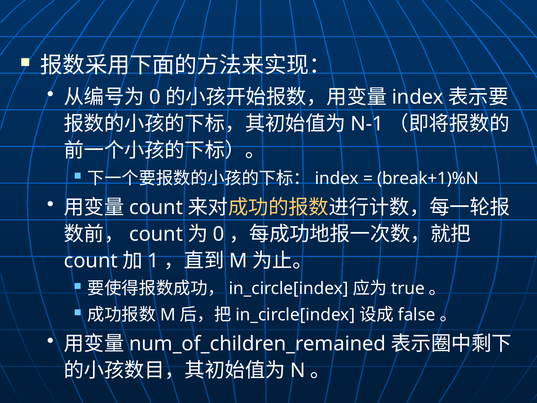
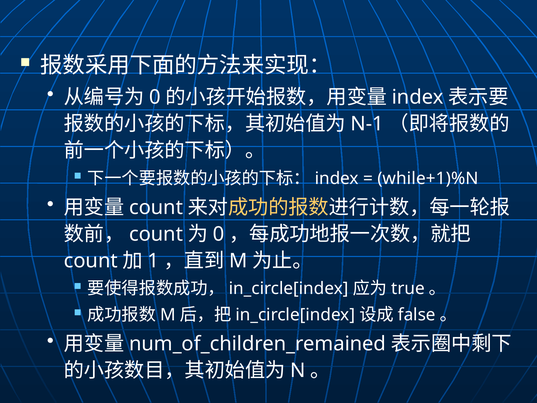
break+1)%N: break+1)%N -> while+1)%N (428, 178)
